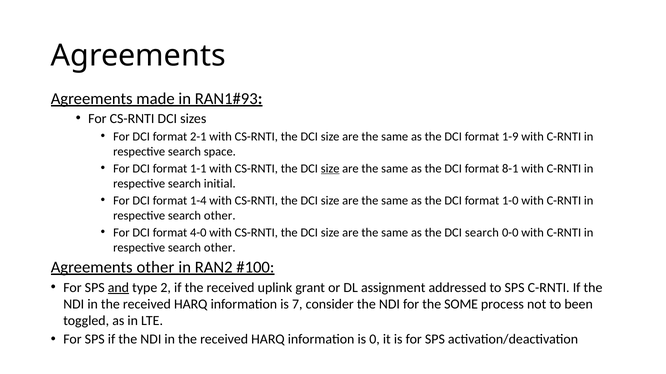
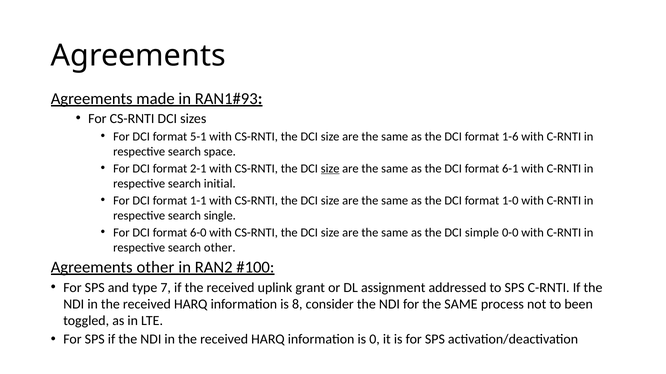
2-1: 2-1 -> 5-1 (198, 137)
1-9: 1-9 -> 1-6 (510, 137)
1-1: 1-1 -> 2-1 (198, 169)
8-1: 8-1 -> 6-1 (510, 169)
1-4: 1-4 -> 1-1 (198, 201)
other: other -> single (220, 216)
4-0: 4-0 -> 6-0 (198, 233)
DCI search: search -> simple (482, 233)
and underline: present -> none (118, 288)
2: 2 -> 7 (166, 288)
7: 7 -> 8 (297, 305)
for the SOME: SOME -> SAME (461, 305)
